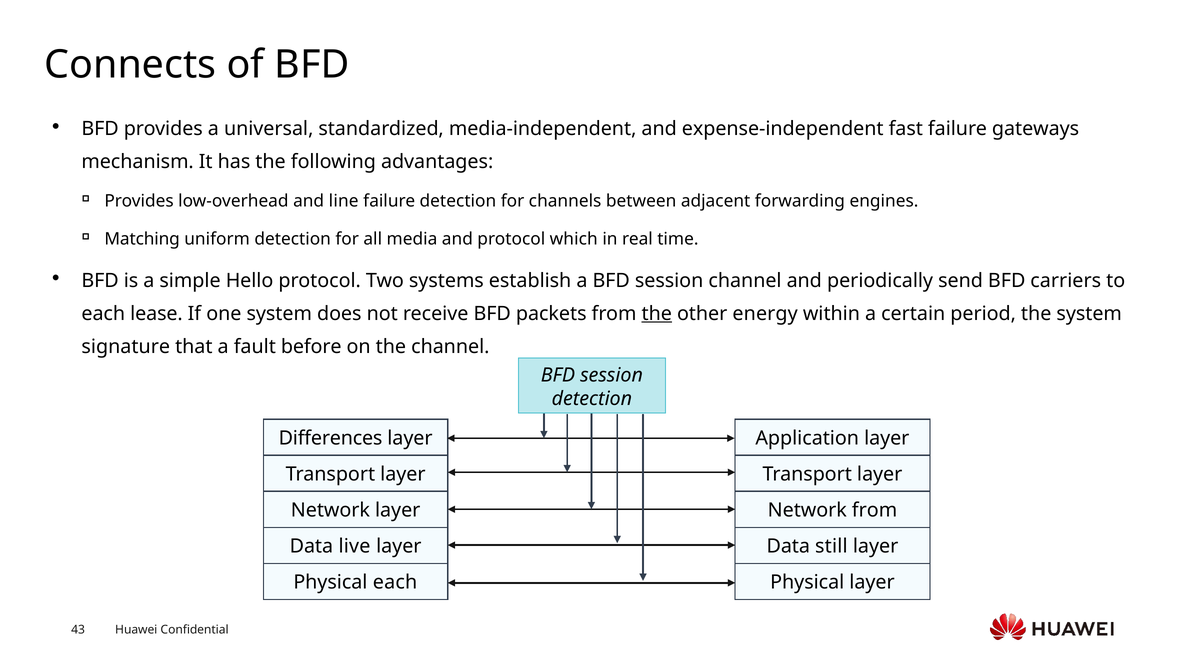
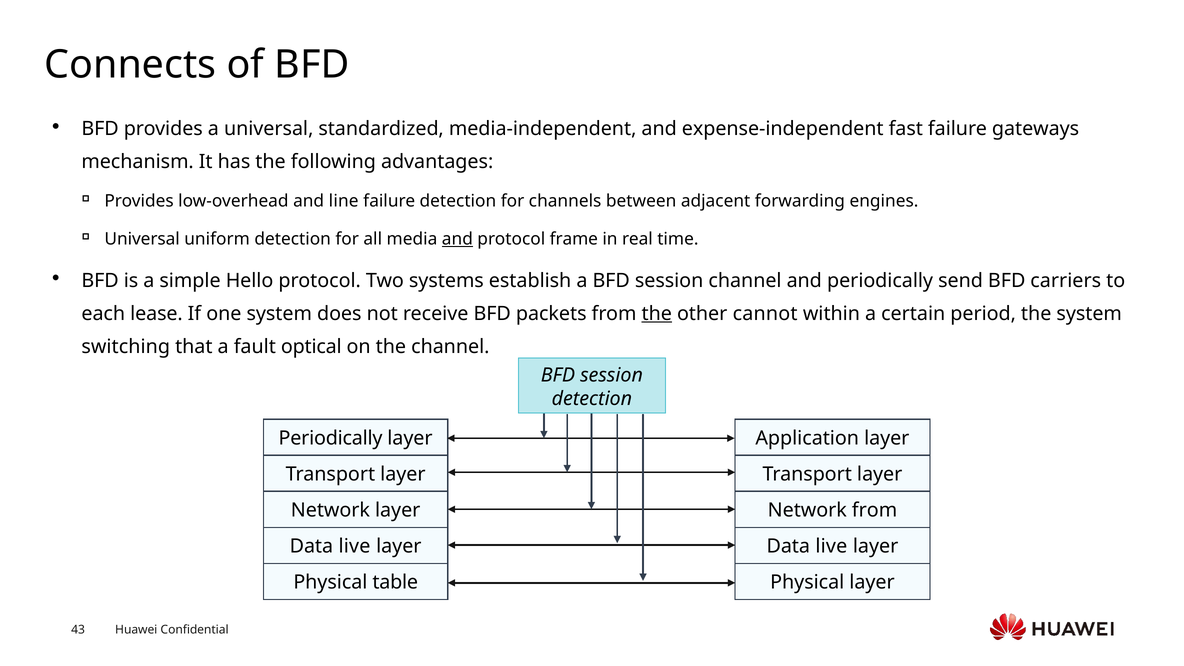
Matching: Matching -> Universal (142, 239)
and underline: none -> present (457, 239)
which: which -> frame (574, 239)
energy: energy -> cannot (765, 314)
signature: signature -> switching (126, 347)
before: before -> optical (311, 347)
Differences: Differences -> Periodically (331, 438)
still: still -> live (831, 546)
Physical each: each -> table (395, 582)
